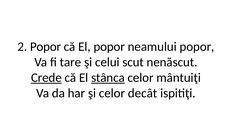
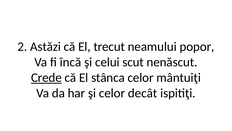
2 Popor: Popor -> Astăzi (46, 46)
El popor: popor -> trecut (109, 46)
tare: tare -> încă (70, 62)
stânca underline: present -> none (108, 77)
